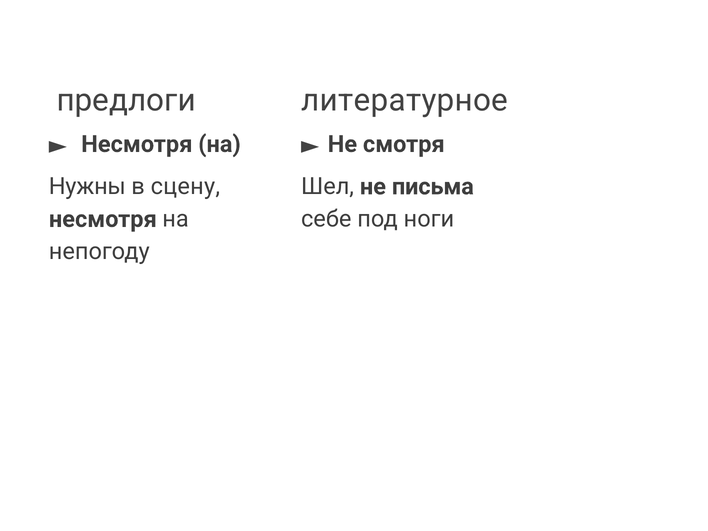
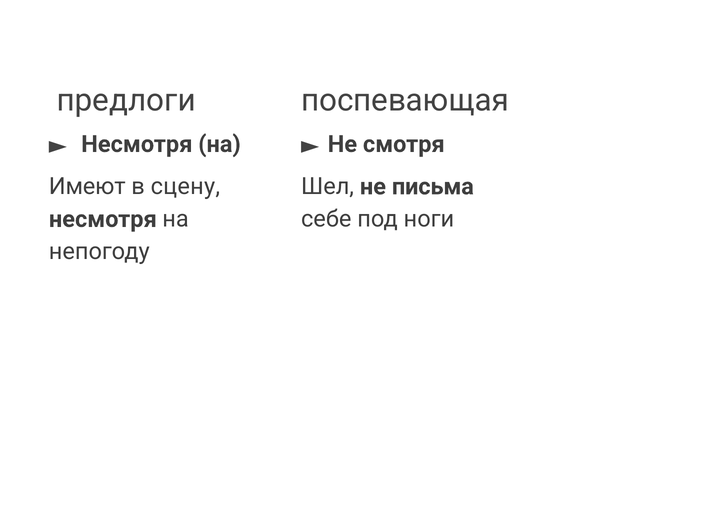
литературное: литературное -> поспевающая (405, 100)
Нужны: Нужны -> Имеют (87, 187)
